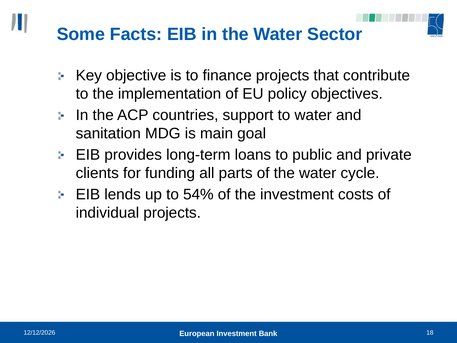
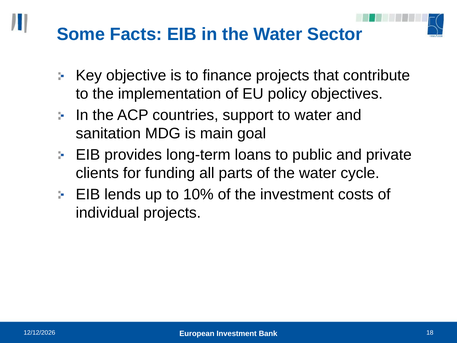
54%: 54% -> 10% (198, 194)
